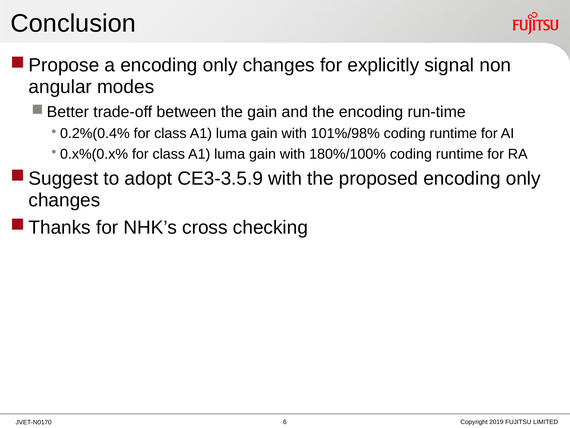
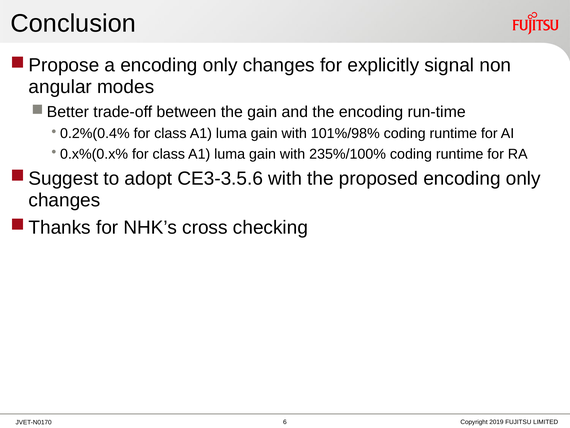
180%/100%: 180%/100% -> 235%/100% (348, 154)
CE3-3.5.9: CE3-3.5.9 -> CE3-3.5.6 (220, 178)
